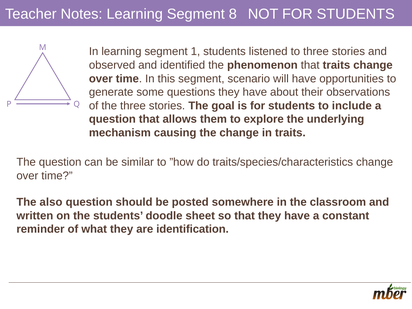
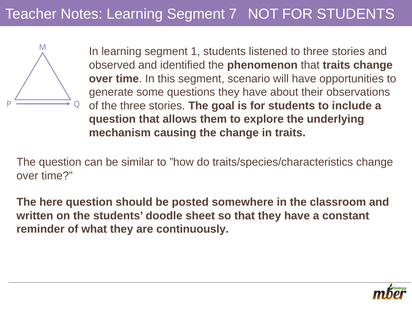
8: 8 -> 7 (233, 14)
also: also -> here (51, 202)
identification: identification -> continuously (193, 229)
